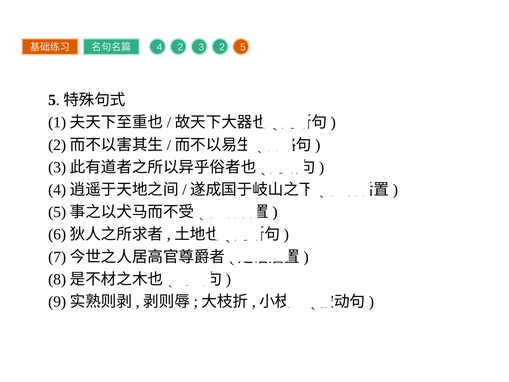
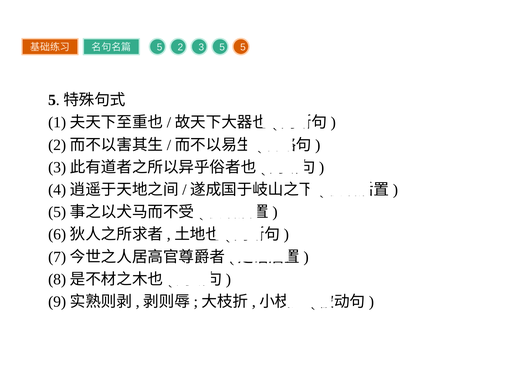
4: 4 -> 5 (160, 47)
3 2: 2 -> 5 (222, 47)
